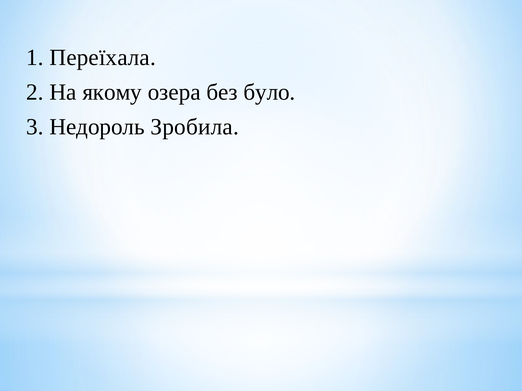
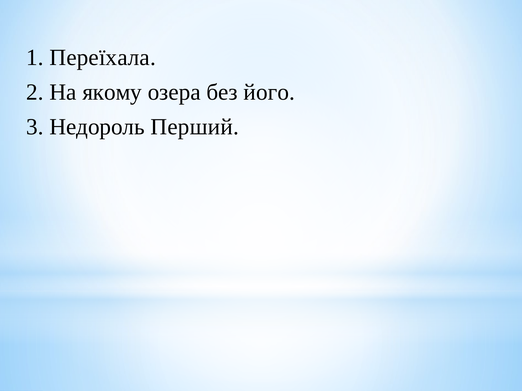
було: було -> його (269, 92)
Зробила: Зробила -> Перший (195, 127)
